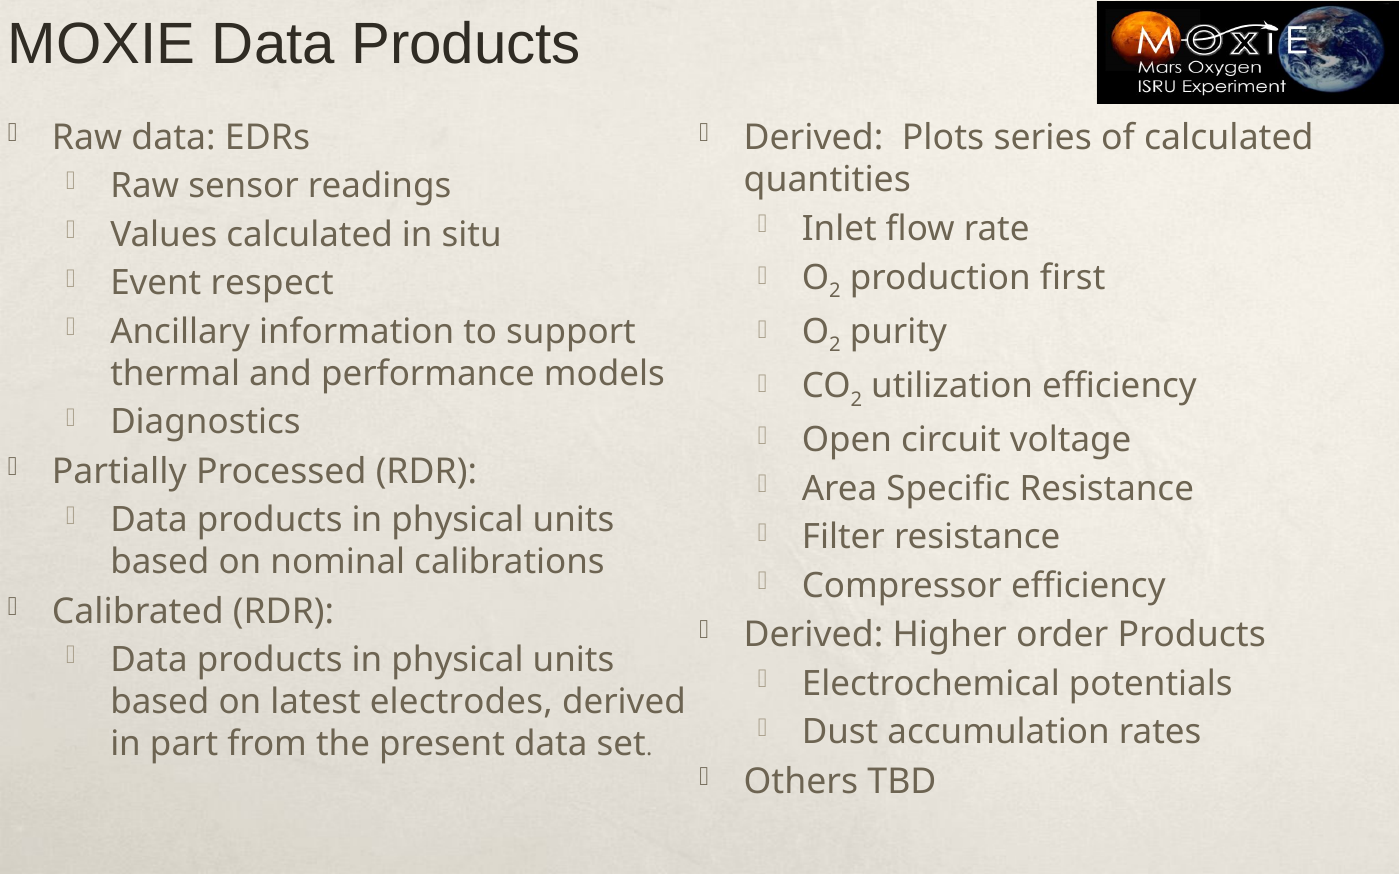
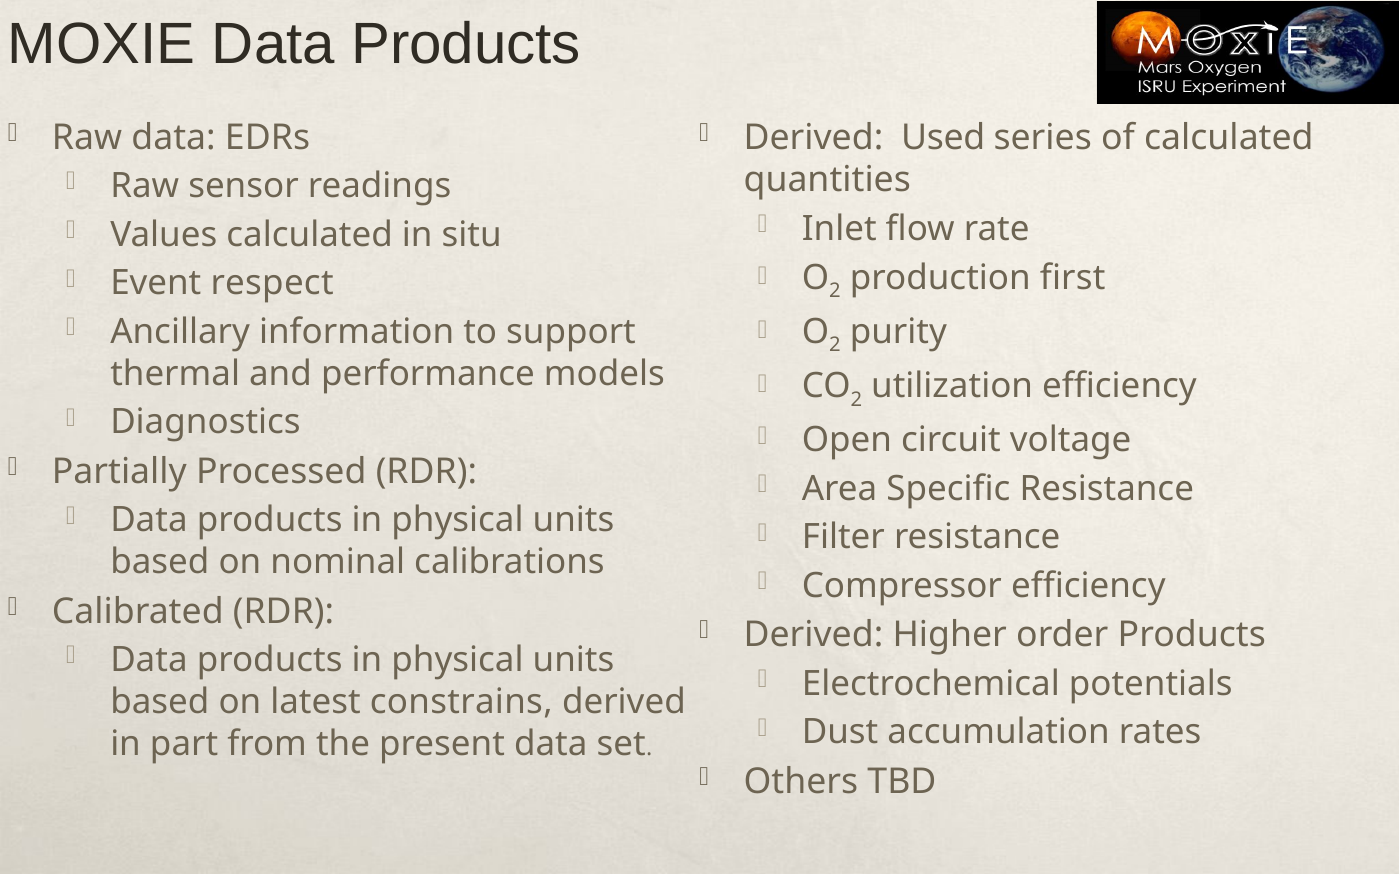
Plots: Plots -> Used (943, 137)
electrodes: electrodes -> constrains (461, 702)
